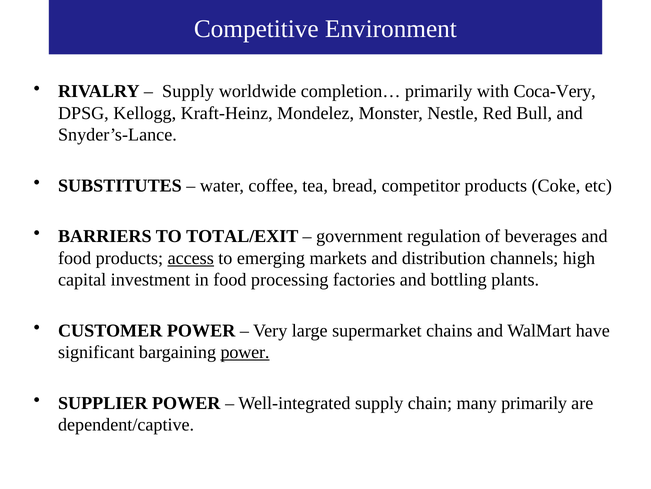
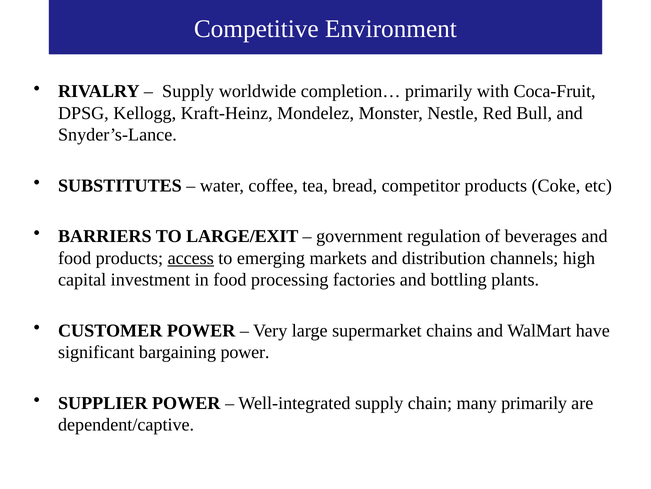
Coca-Very: Coca-Very -> Coca-Fruit (555, 91)
TOTAL/EXIT: TOTAL/EXIT -> LARGE/EXIT (242, 236)
power underline: present -> none (245, 352)
